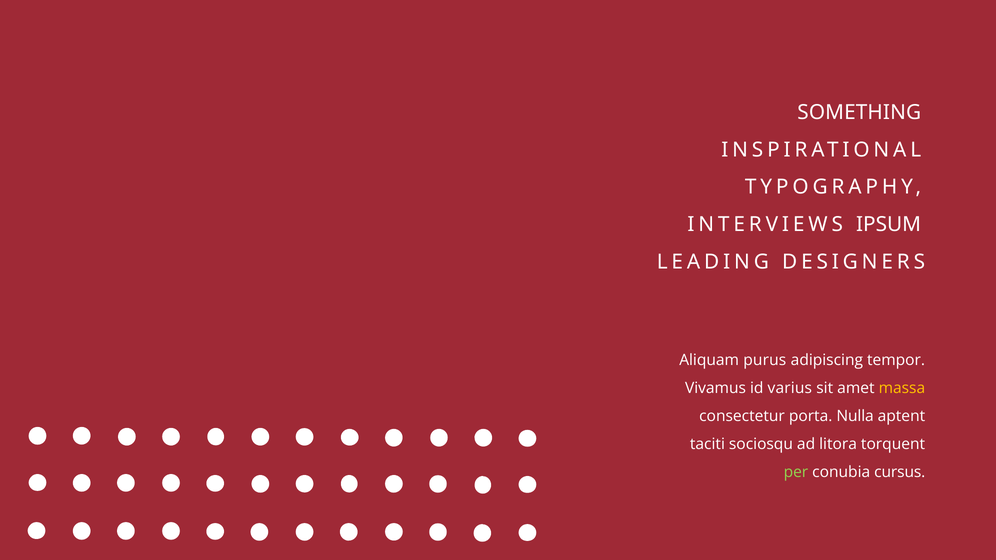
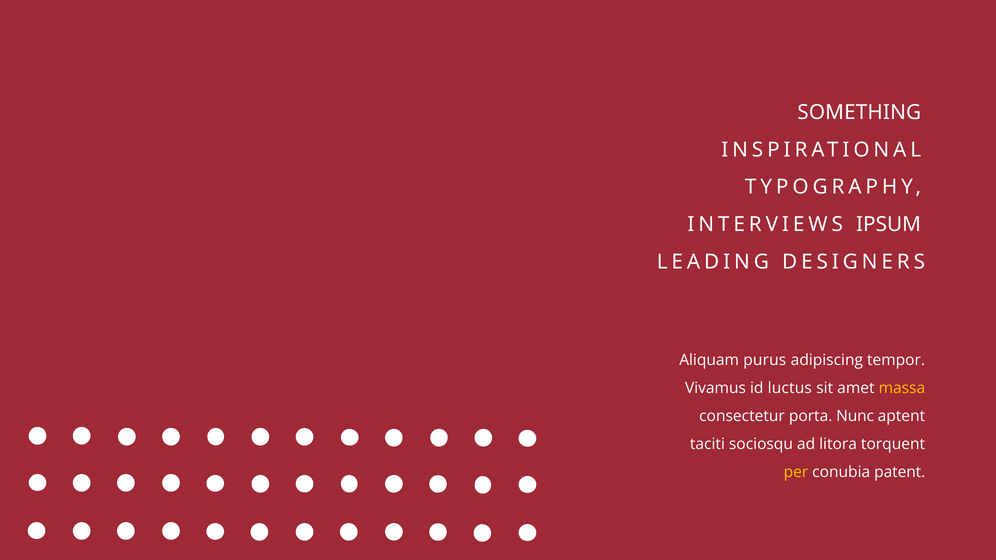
varius: varius -> luctus (790, 388)
Nulla: Nulla -> Nunc (855, 416)
per colour: light green -> yellow (796, 472)
cursus: cursus -> patent (900, 472)
